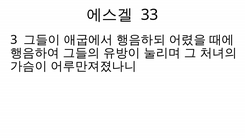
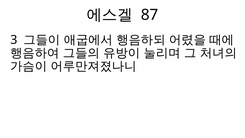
33: 33 -> 87 (150, 15)
